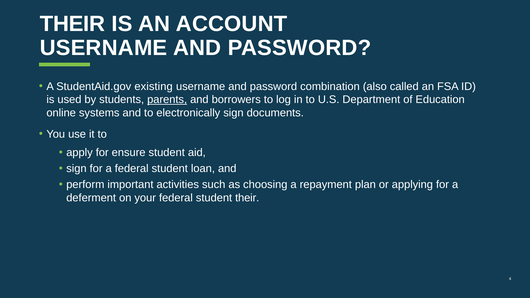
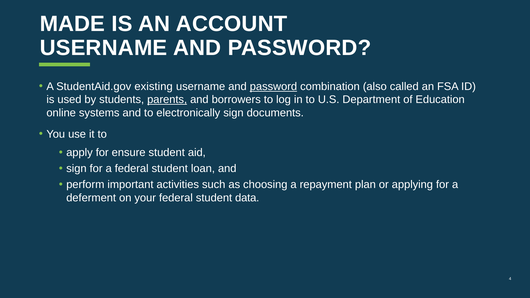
THEIR: THEIR -> MADE (72, 24)
password underline: none -> present (273, 86)
student their: their -> data (247, 198)
